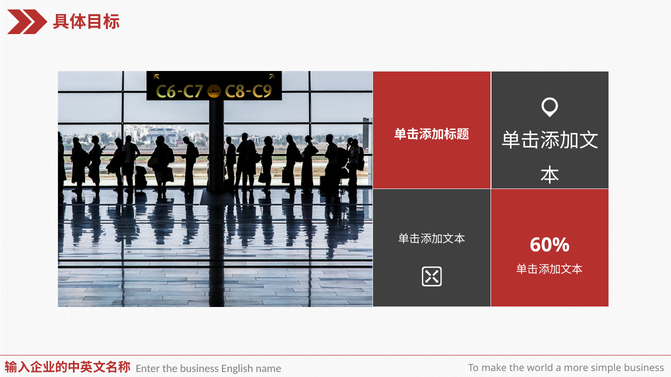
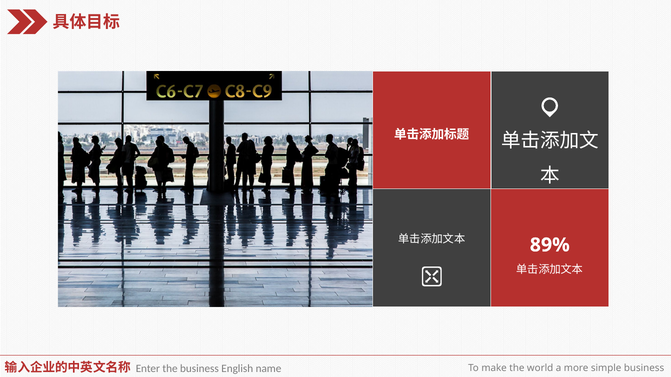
60%: 60% -> 89% (550, 245)
